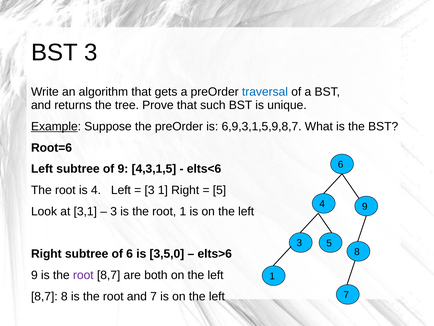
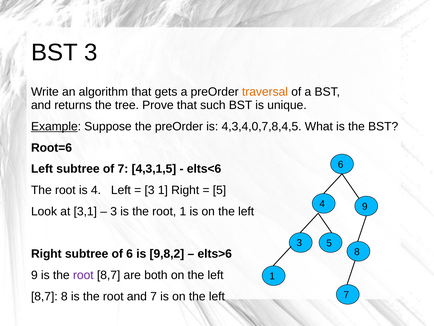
traversal colour: blue -> orange (265, 92)
6,9,3,1,5,9,8,7: 6,9,3,1,5,9,8,7 -> 4,3,4,0,7,8,4,5 (262, 126)
of 9: 9 -> 7 (123, 169)
3,5,0: 3,5,0 -> 9,8,2 (167, 254)
